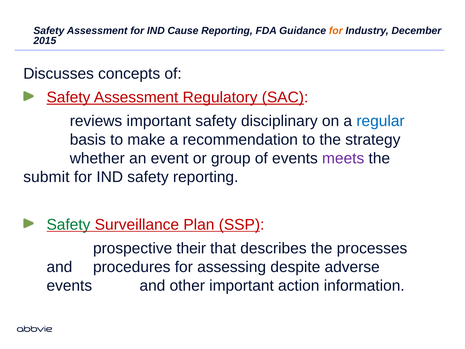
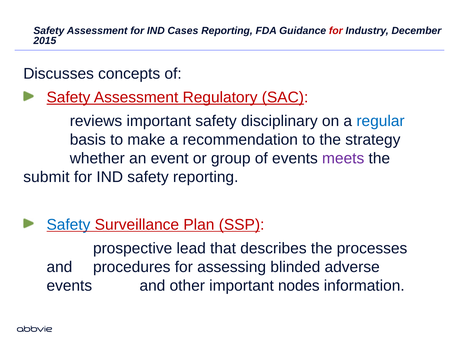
Cause: Cause -> Cases (183, 31)
for colour: orange -> red (336, 31)
Safety colour: green -> blue (68, 224)
their: their -> lead (191, 248)
despite: despite -> blinded (295, 267)
action: action -> nodes (299, 285)
